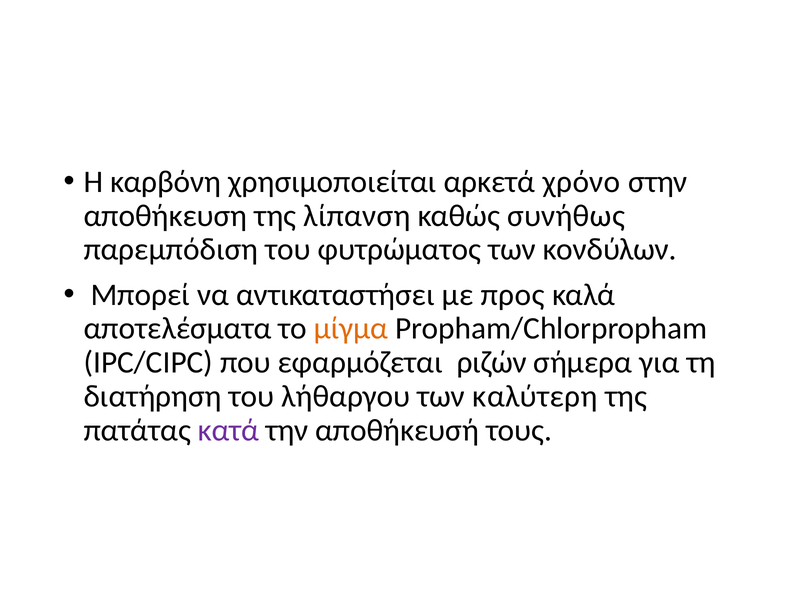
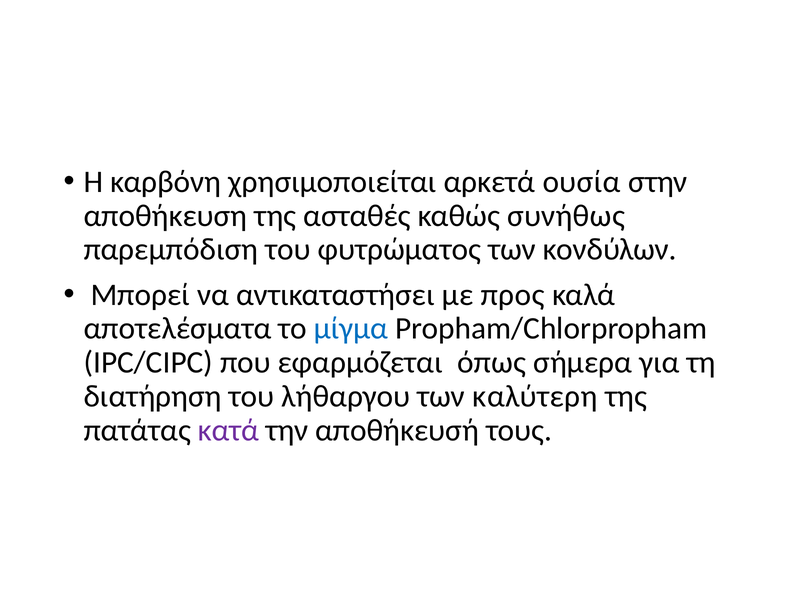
χρόνο: χρόνο -> ουσία (581, 182)
λίπανση: λίπανση -> ασταθές (357, 216)
μίγμα colour: orange -> blue (351, 329)
ριζών: ριζών -> όπως (492, 363)
